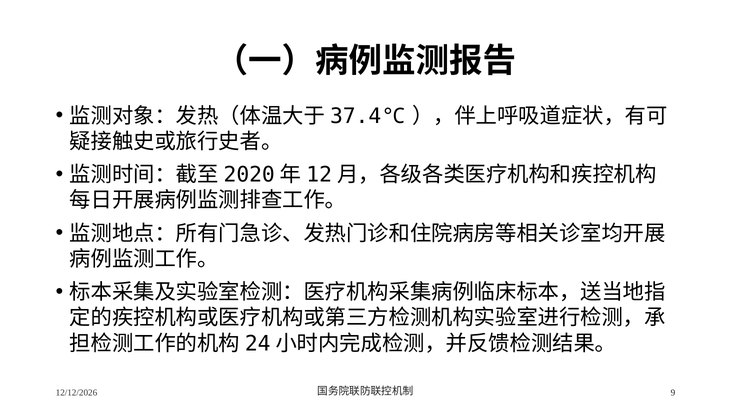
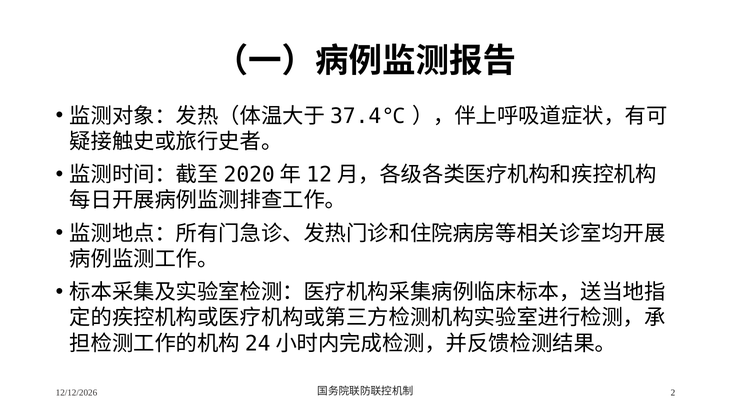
9: 9 -> 2 (673, 393)
